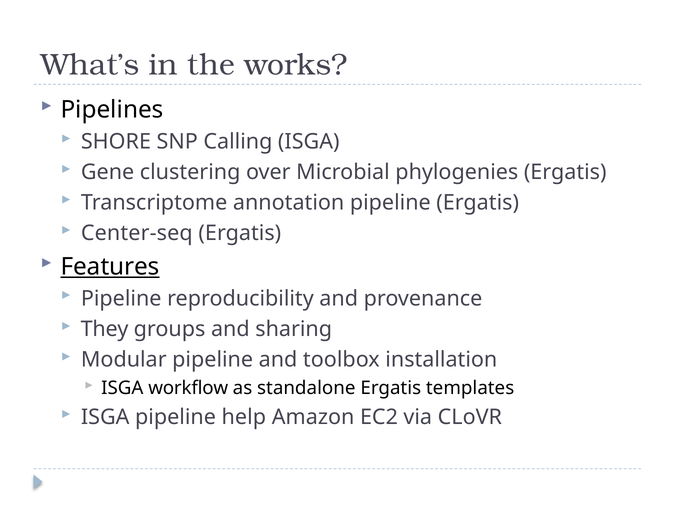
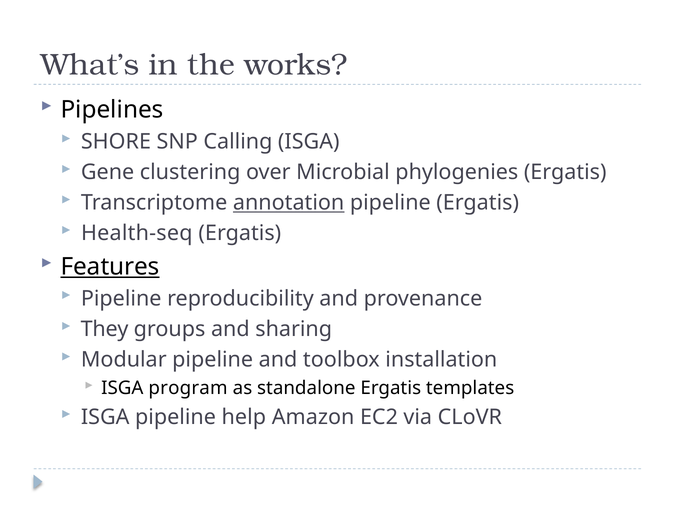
annotation underline: none -> present (289, 203)
Center-seq: Center-seq -> Health-seq (137, 233)
workflow: workflow -> program (188, 388)
